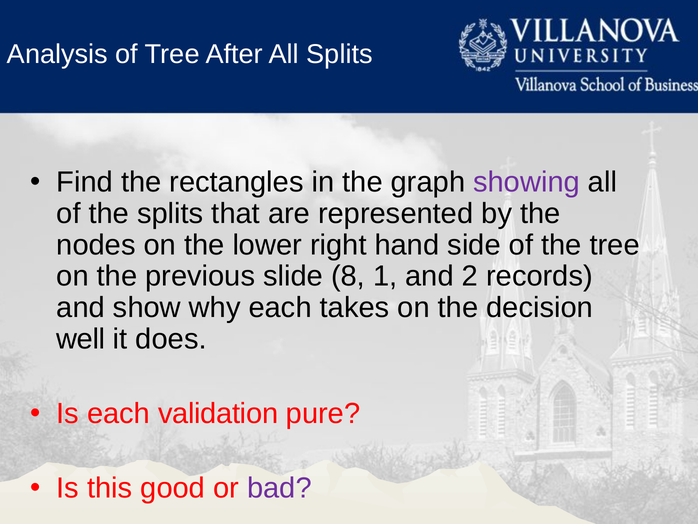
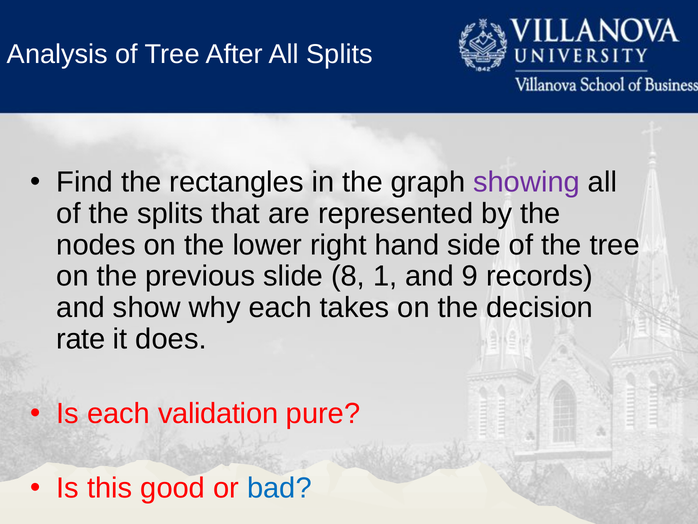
2: 2 -> 9 (470, 276)
well: well -> rate (81, 339)
bad colour: purple -> blue (279, 488)
